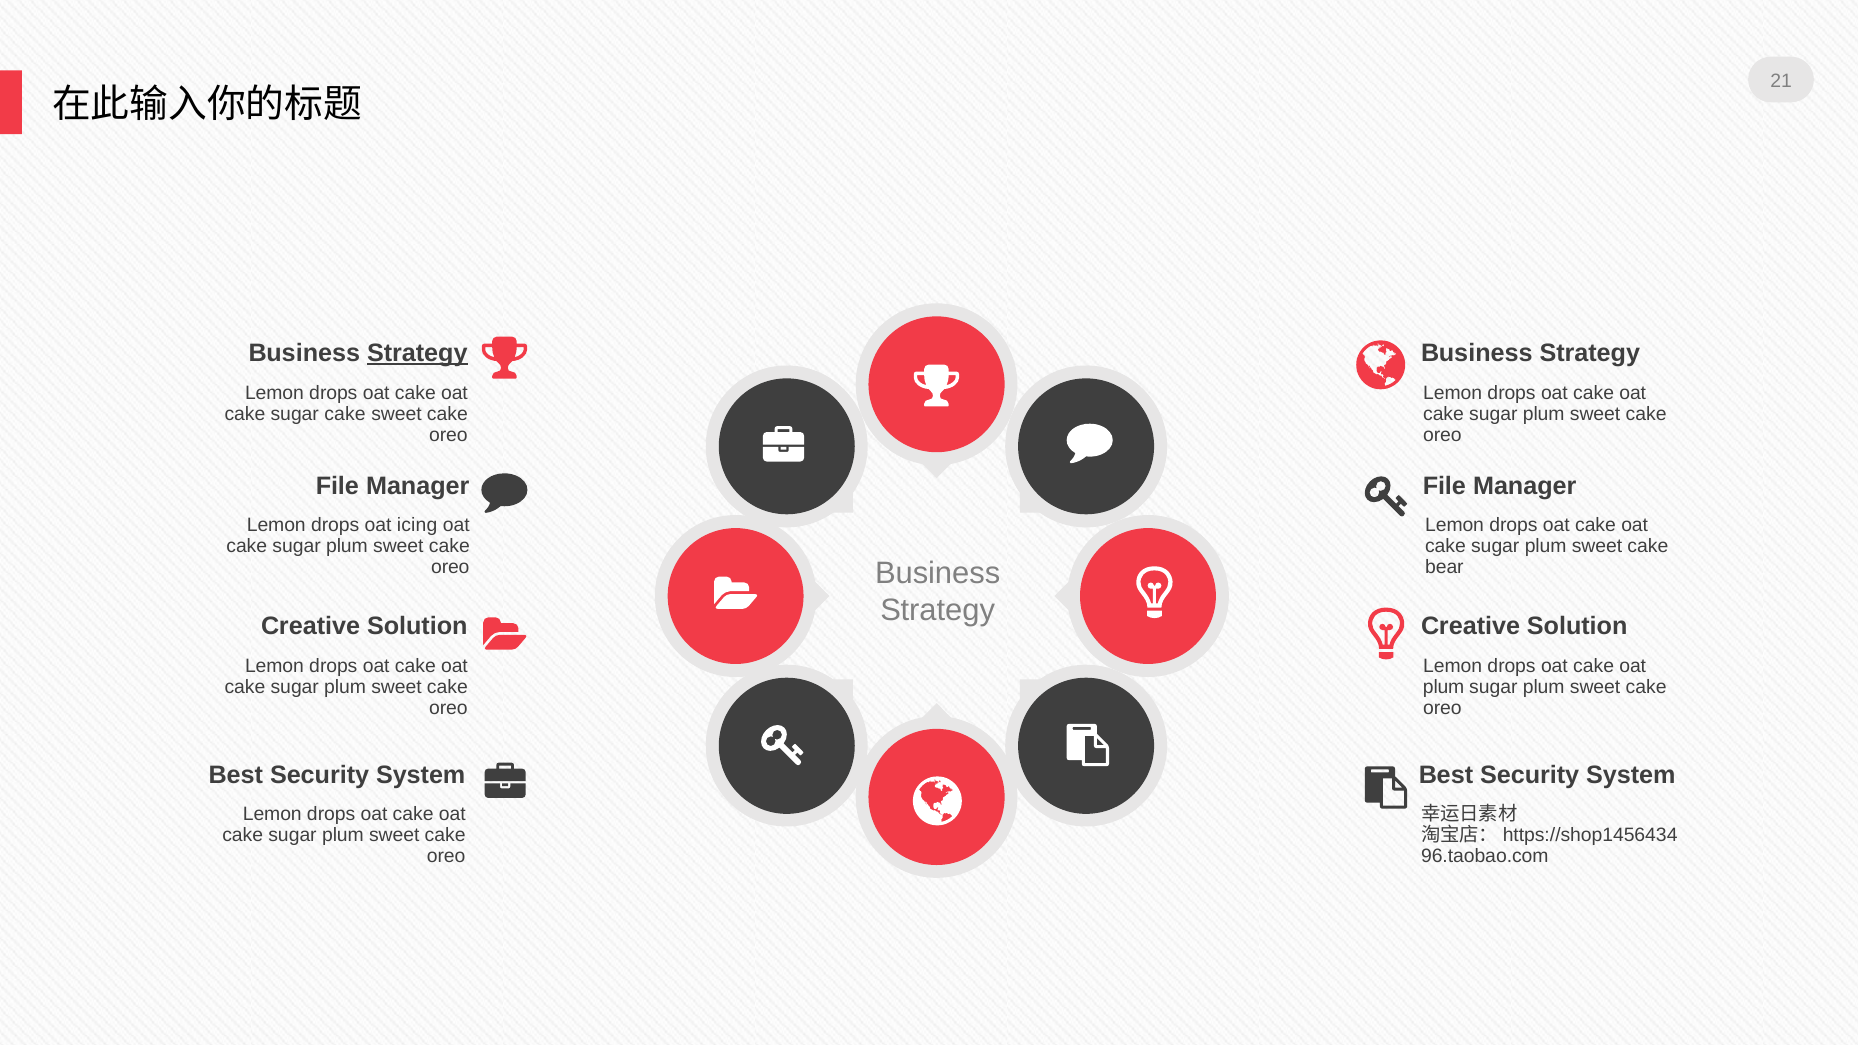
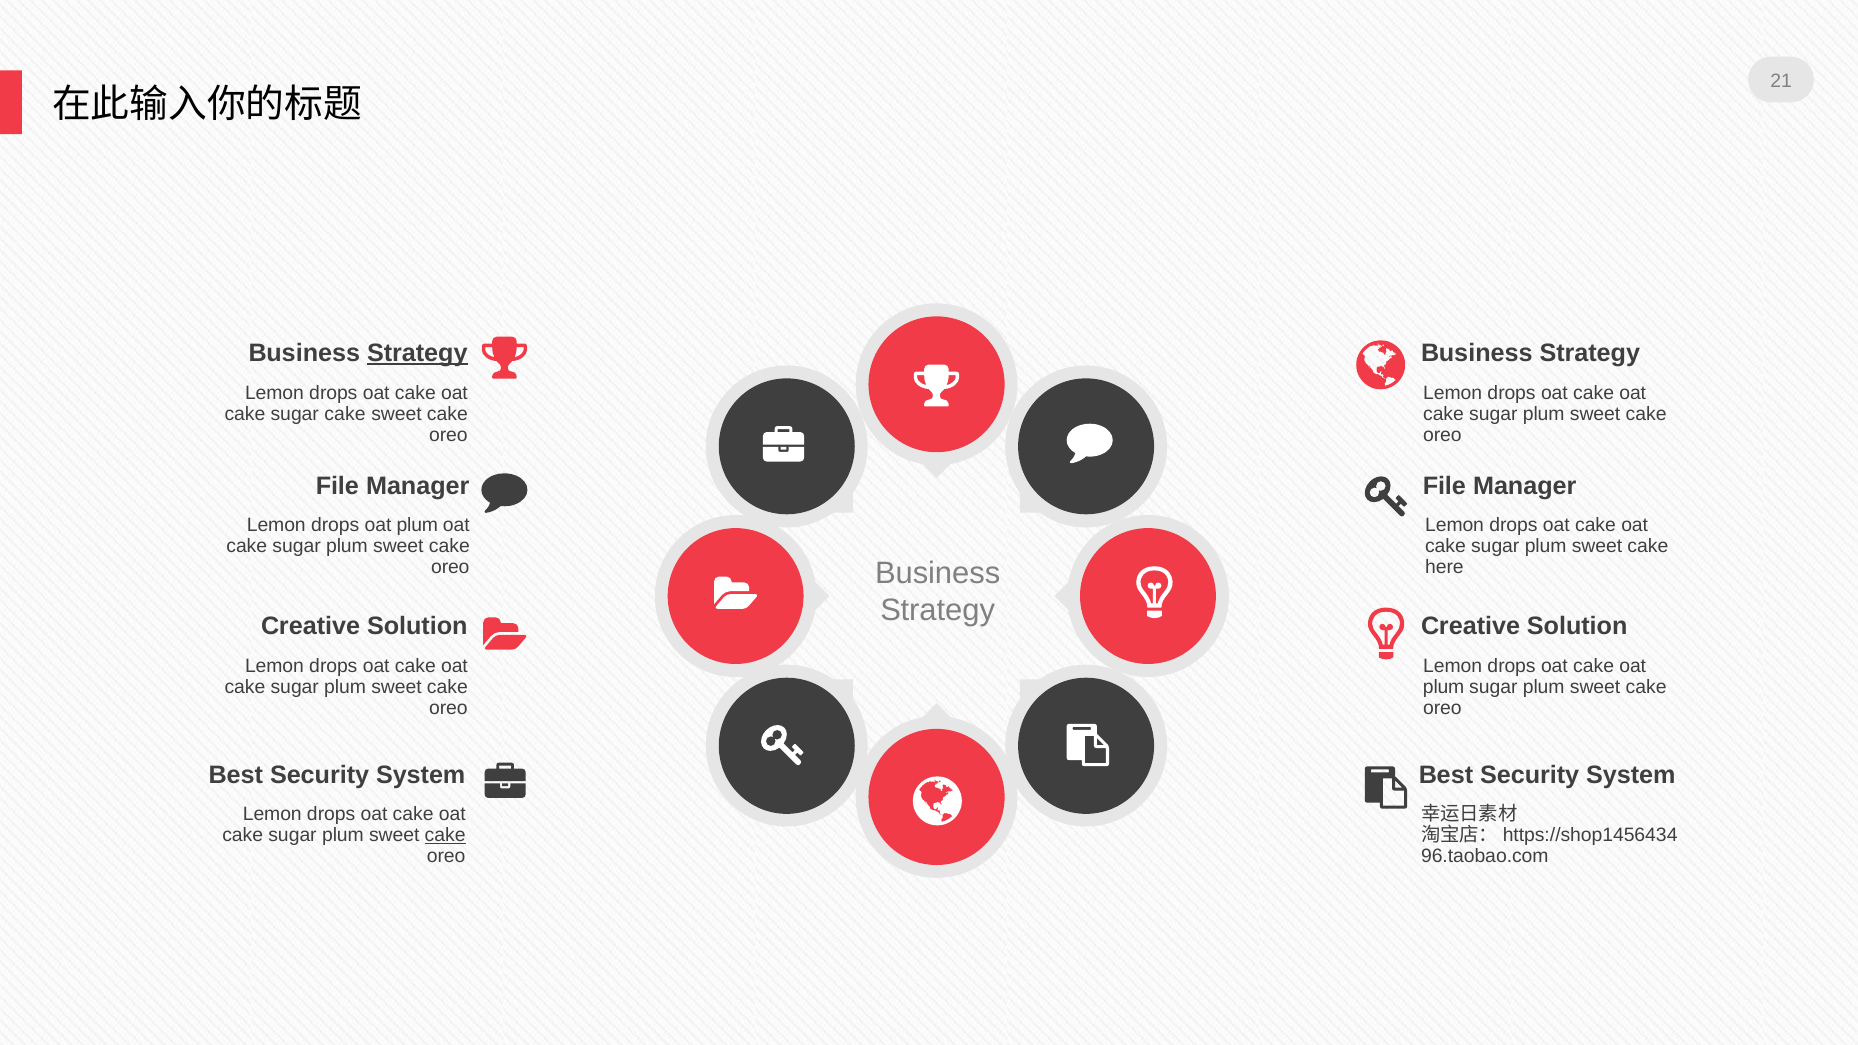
drops oat icing: icing -> plum (417, 525)
bear: bear -> here (1444, 567)
cake underline: none -> present (445, 836)
